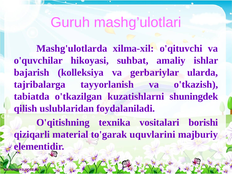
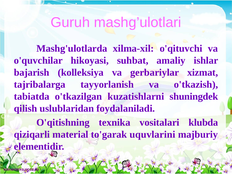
ularda: ularda -> xizmat (203, 72)
borishi: borishi -> klubda (203, 122)
